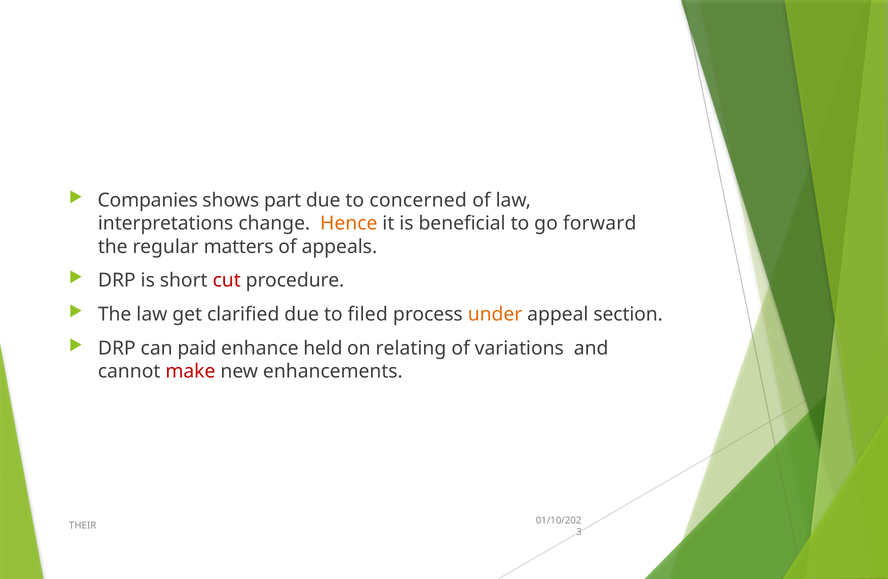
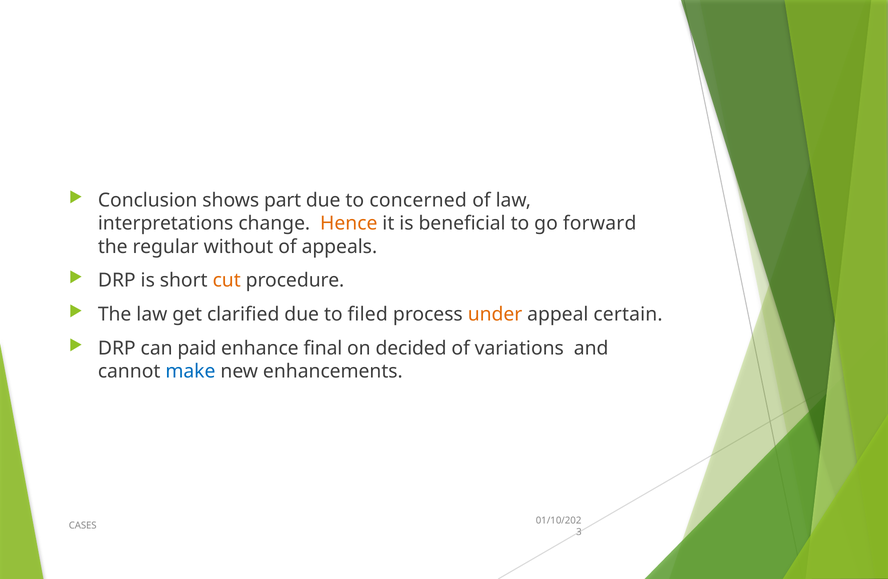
Companies: Companies -> Conclusion (148, 200)
matters: matters -> without (239, 247)
cut colour: red -> orange (227, 281)
section: section -> certain (628, 315)
held: held -> final (323, 349)
relating: relating -> decided (411, 349)
make colour: red -> blue (190, 372)
THEIR: THEIR -> CASES (83, 525)
